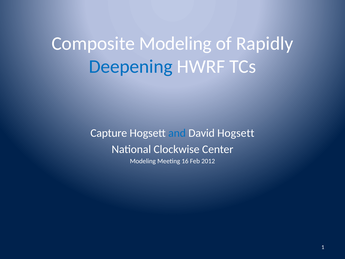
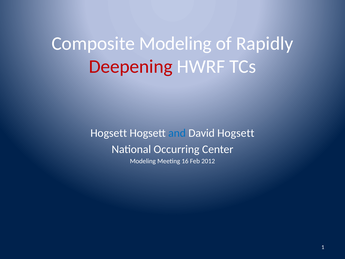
Deepening colour: blue -> red (131, 66)
Capture: Capture -> Hogsett (109, 133)
Clockwise: Clockwise -> Occurring (177, 149)
